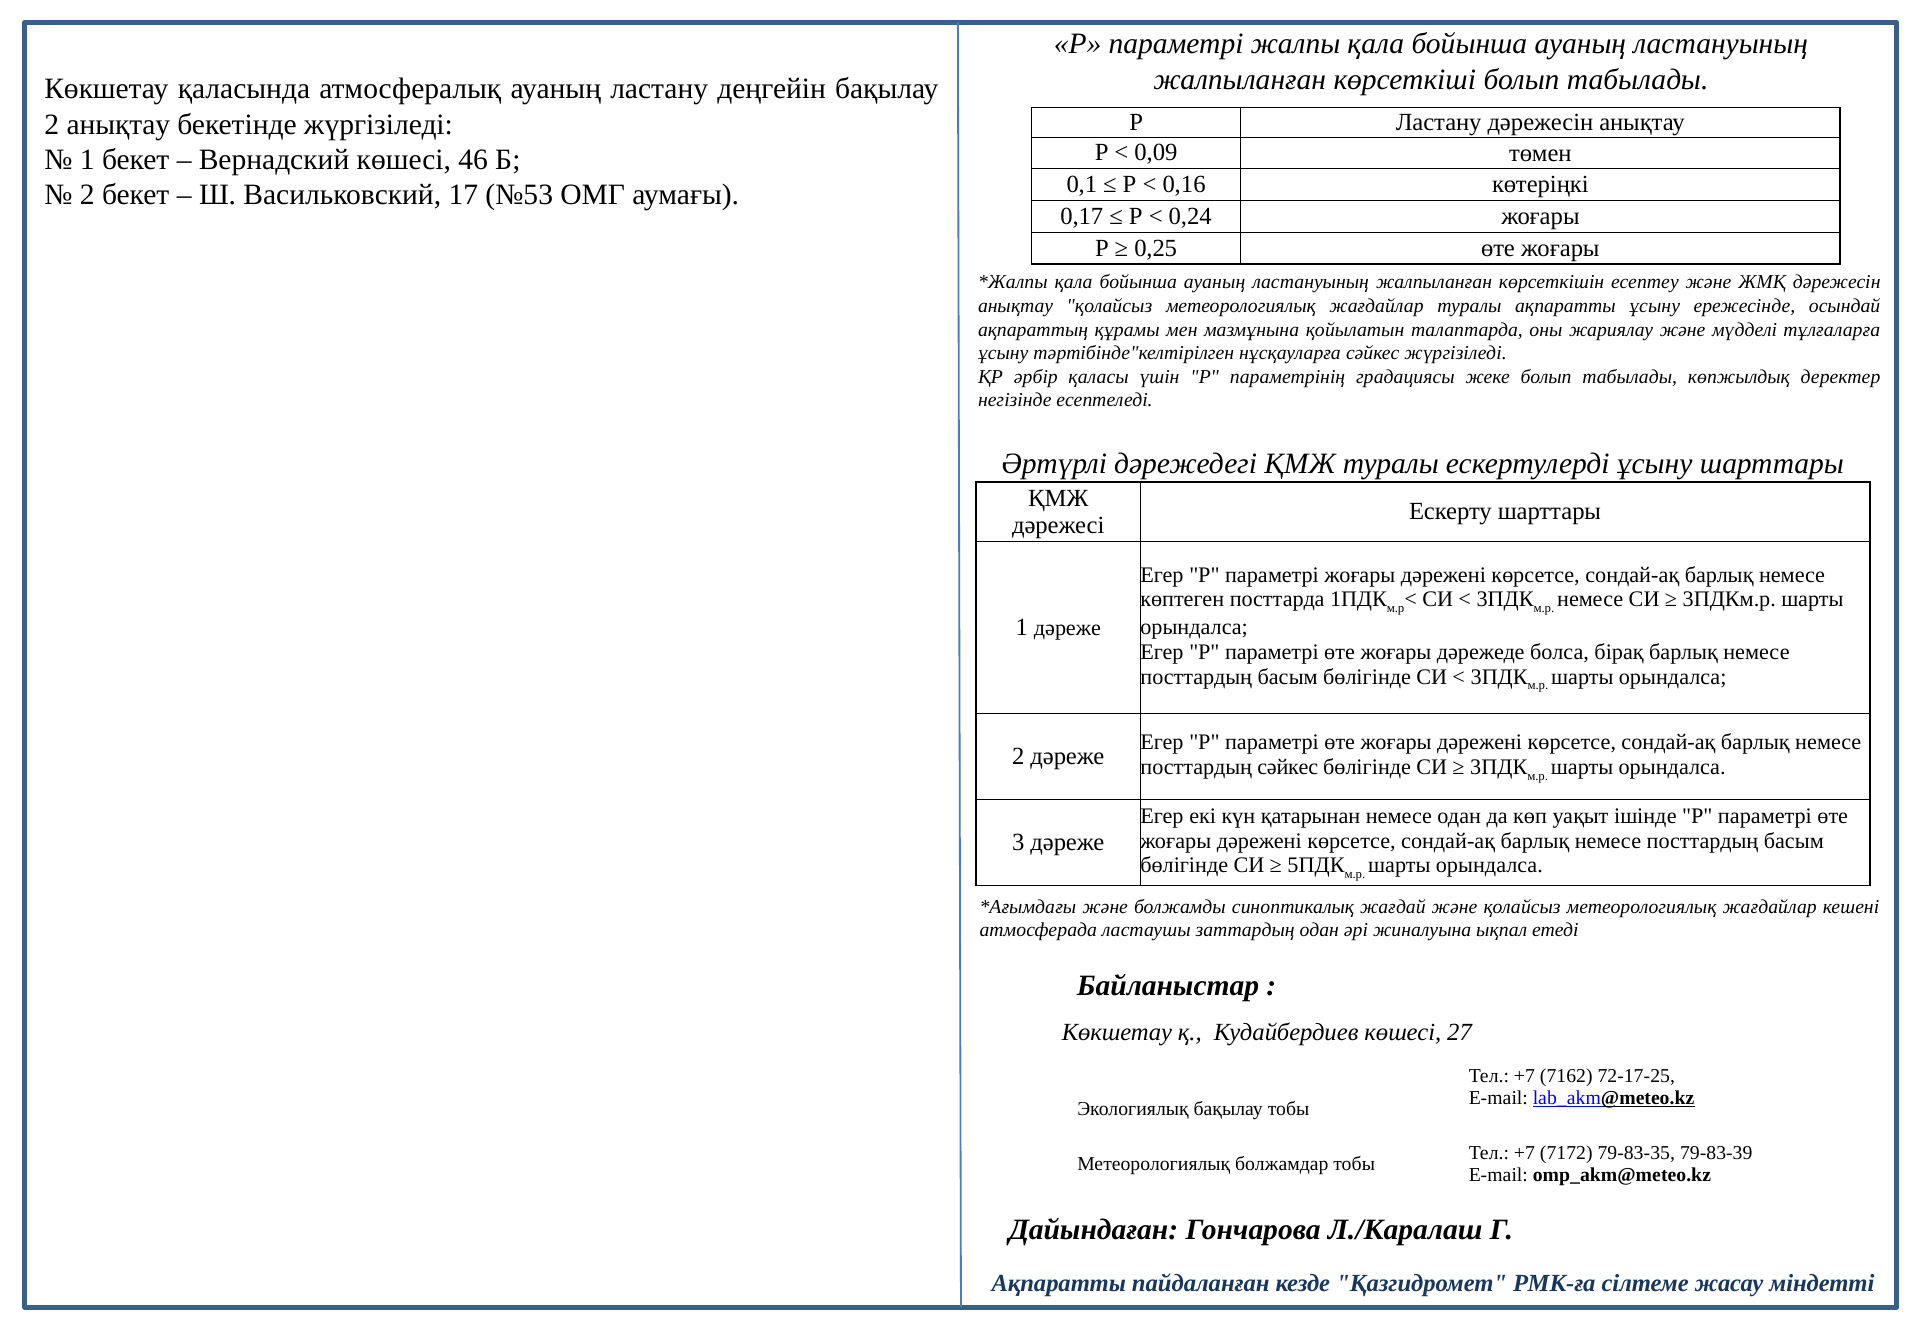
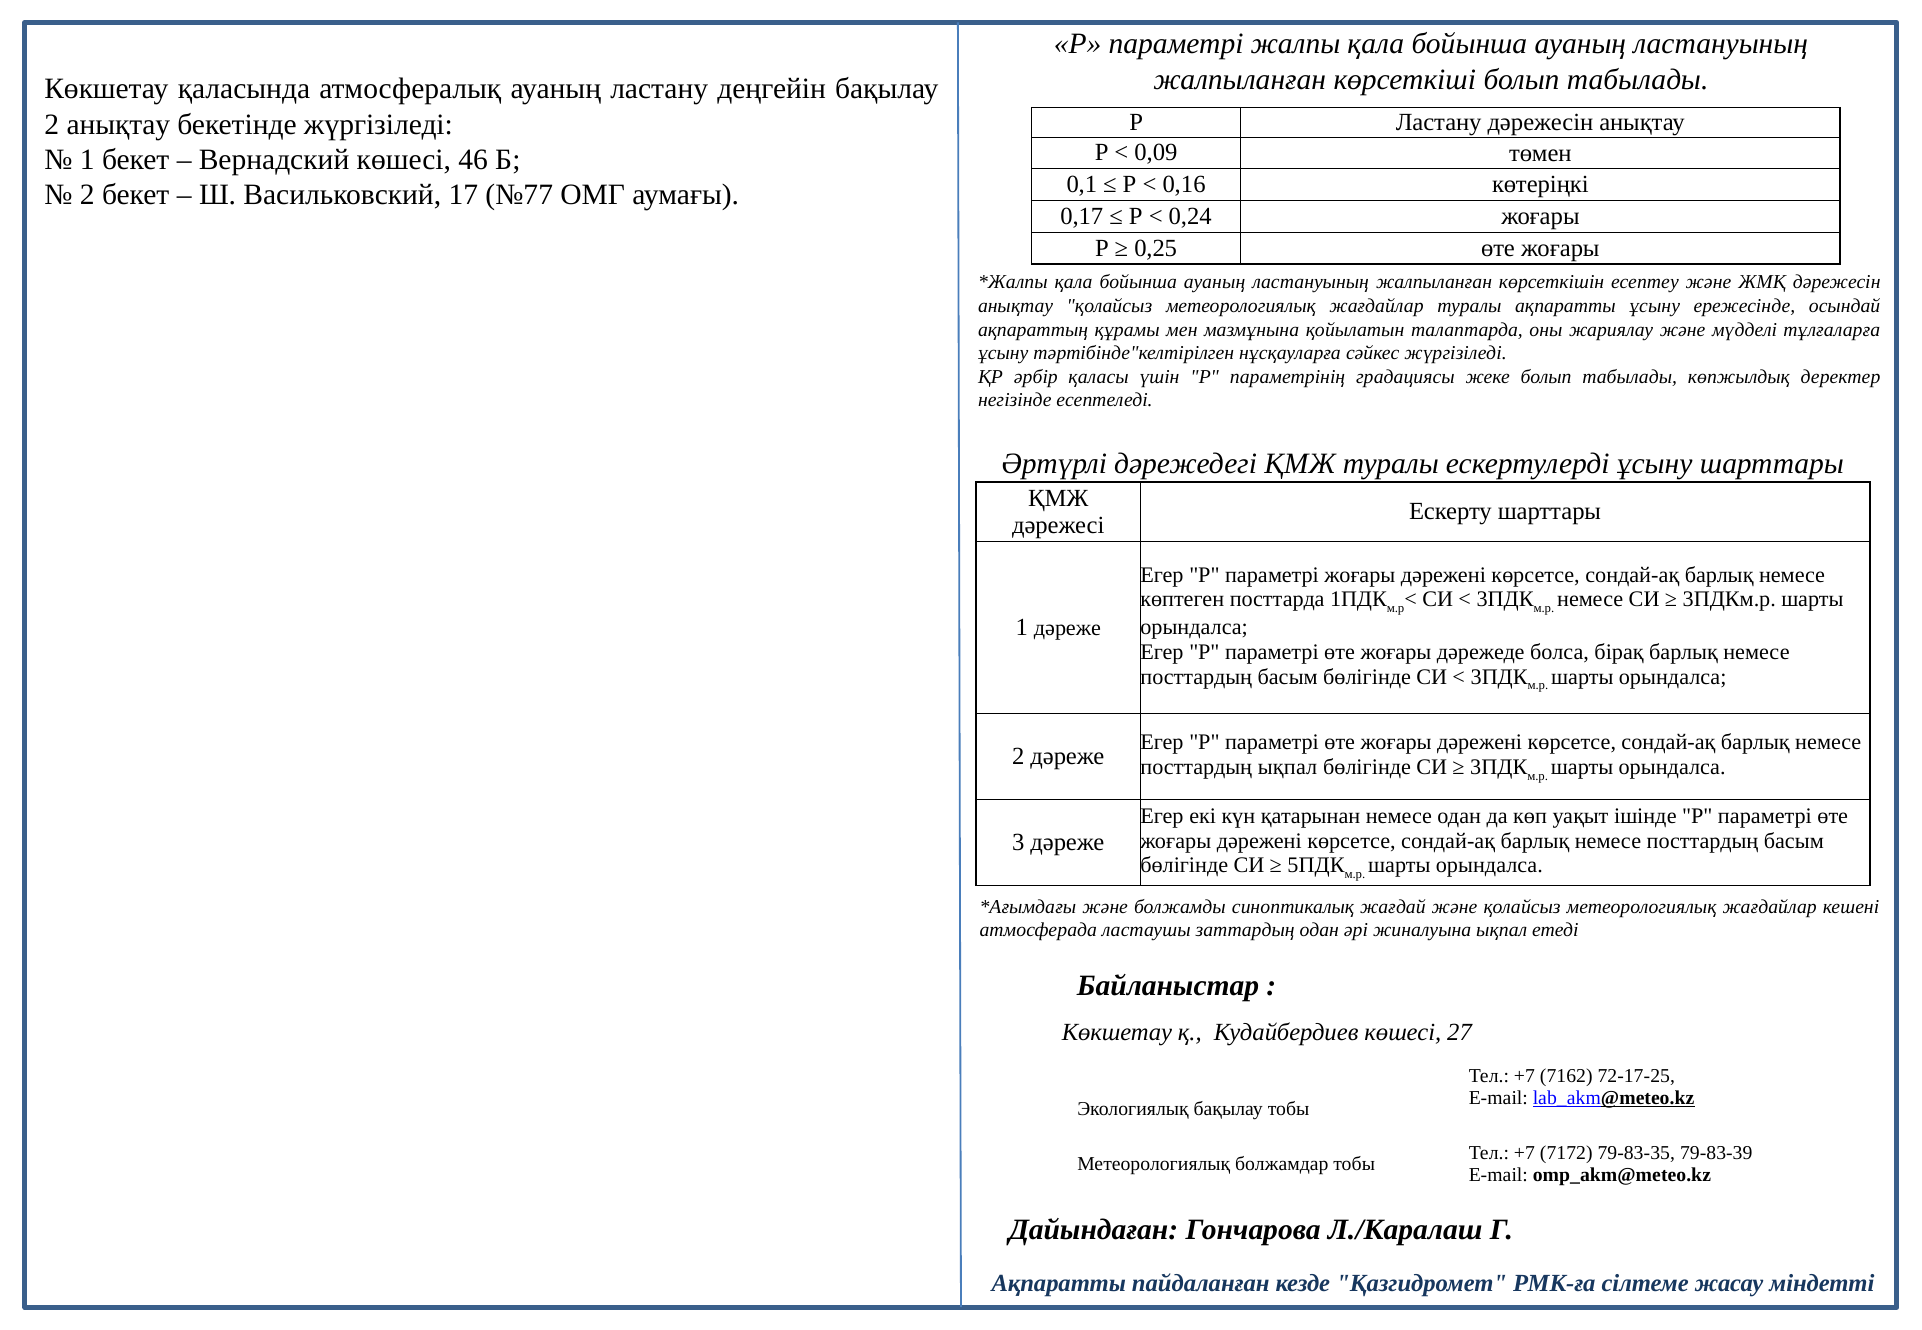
№53: №53 -> №77 (519, 195)
посттардың сәйкес: сәйкес -> ықпал (1288, 768)
